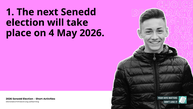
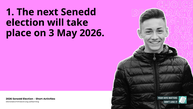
4: 4 -> 3 (51, 33)
